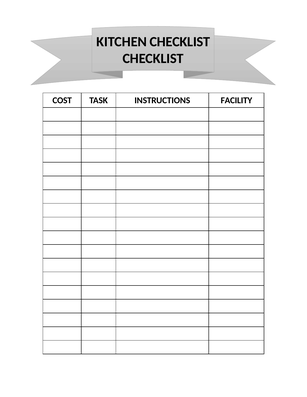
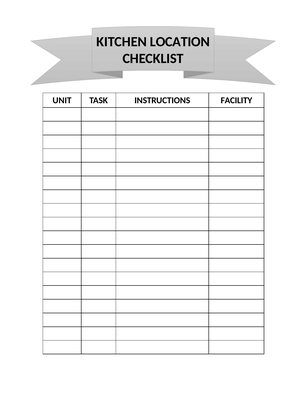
KITCHEN CHECKLIST: CHECKLIST -> LOCATION (180, 42)
COST: COST -> UNIT (62, 100)
